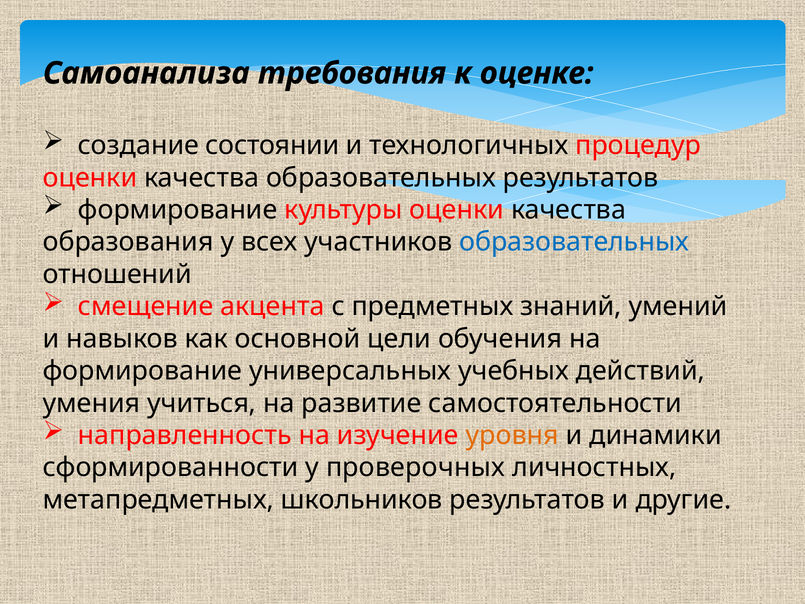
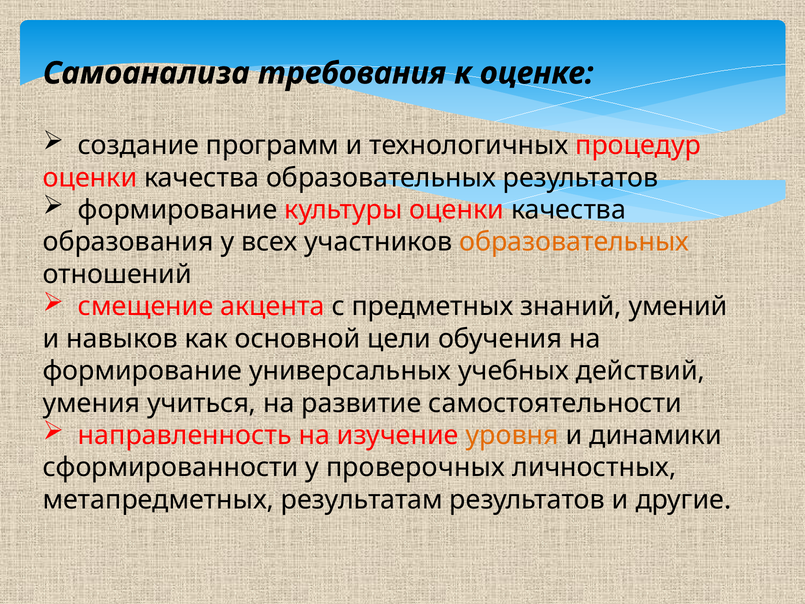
состоянии: состоянии -> программ (272, 145)
образовательных colour: blue -> orange (574, 242)
школьников: школьников -> результатам (362, 500)
